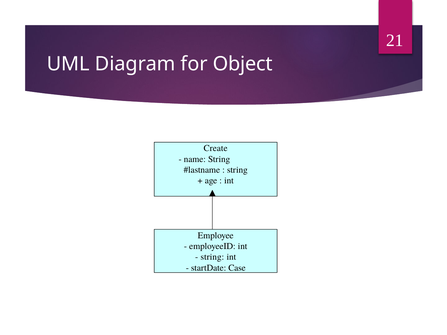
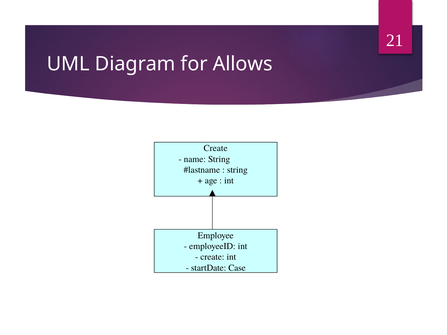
Object: Object -> Allows (243, 64)
string: string -> create (212, 257)
